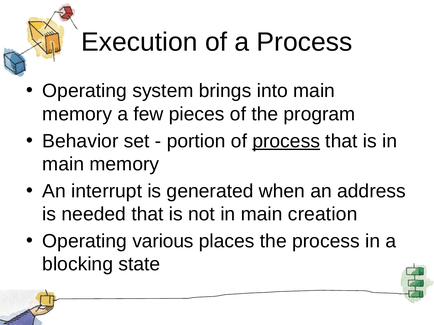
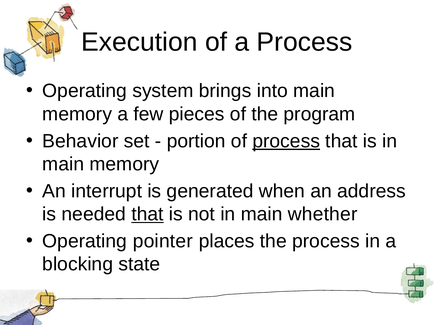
that underline: none -> present (147, 215)
creation: creation -> whether (323, 215)
various: various -> pointer (163, 242)
